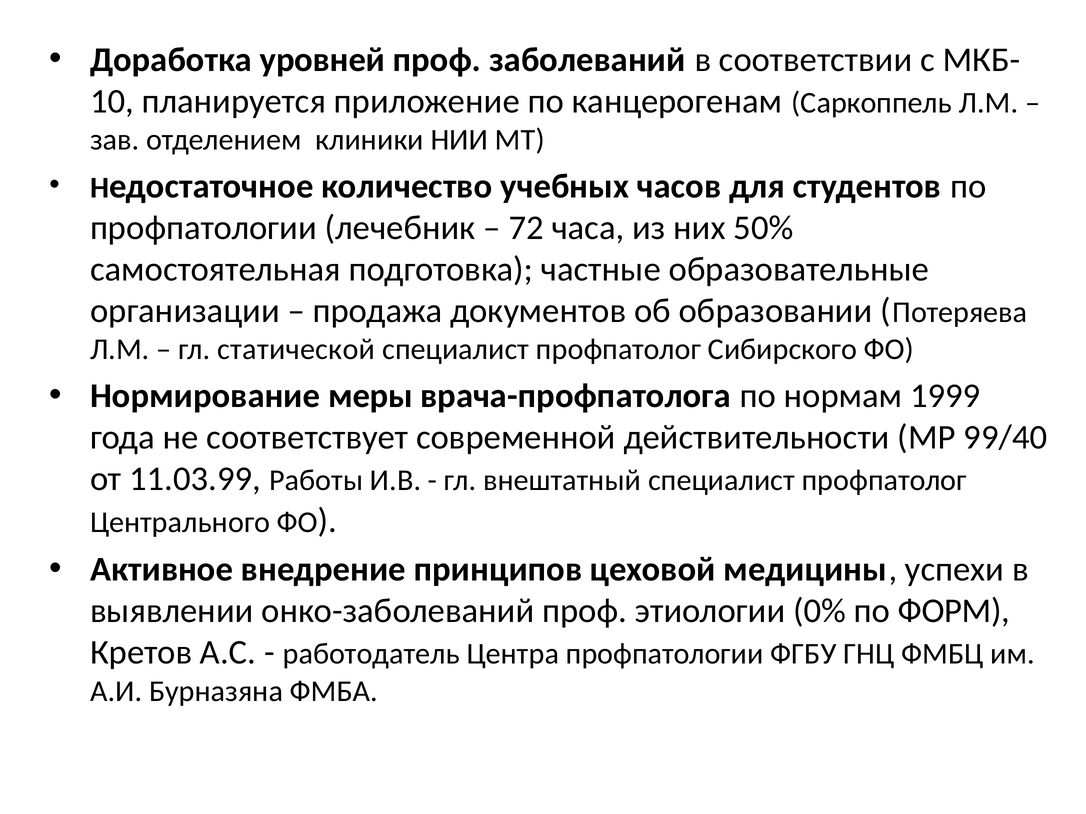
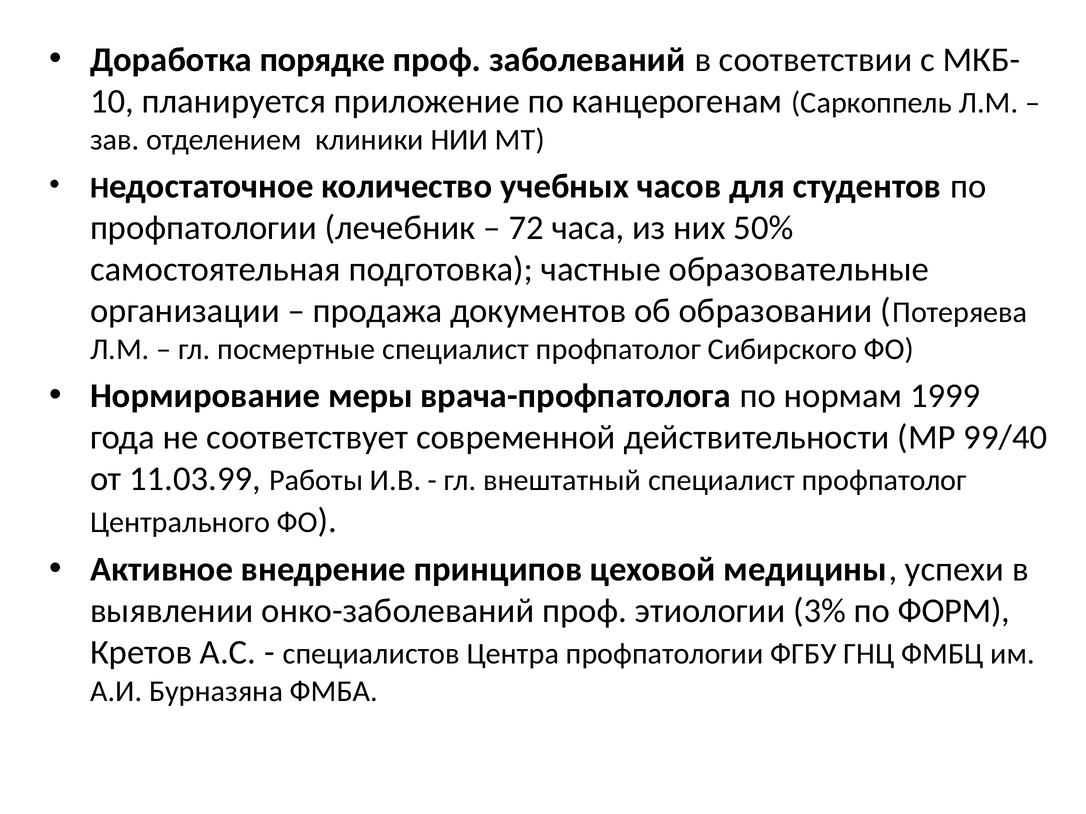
уровней: уровней -> порядке (323, 60)
статической: статической -> посмертные (296, 350)
0%: 0% -> 3% (820, 611)
работодатель: работодатель -> специалистов (371, 654)
